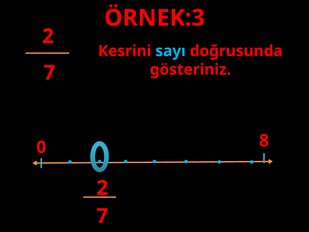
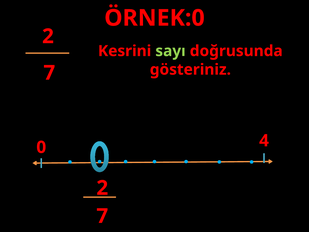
ÖRNEK:3: ÖRNEK:3 -> ÖRNEK:0 (154, 18)
sayı colour: light blue -> light green (171, 51)
8: 8 -> 4 (264, 141)
